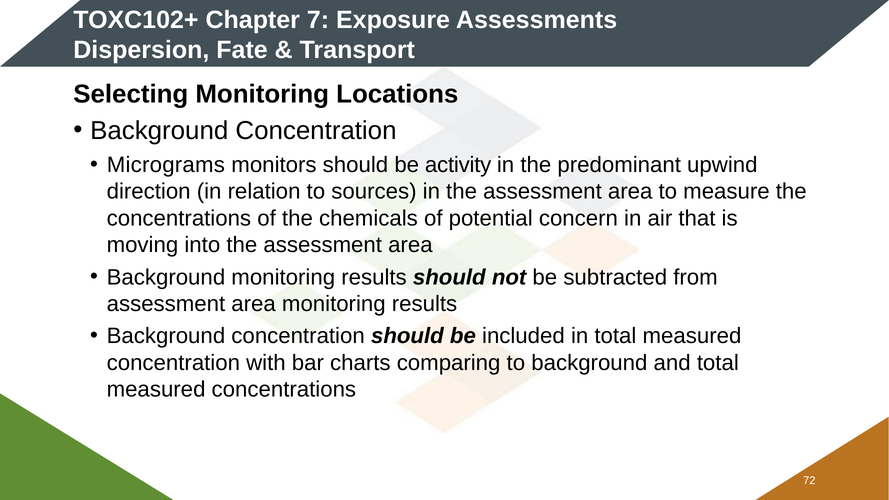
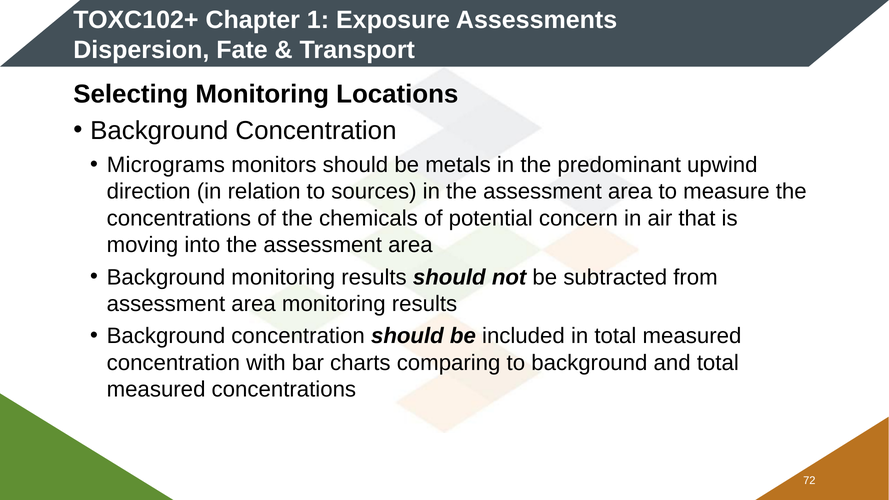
7: 7 -> 1 (318, 20)
activity: activity -> metals (458, 165)
